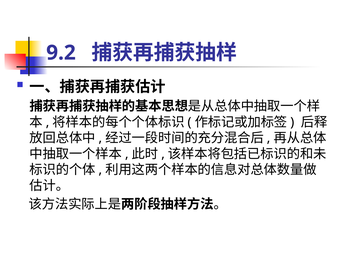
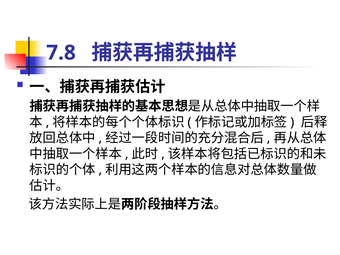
9.2: 9.2 -> 7.8 (61, 53)
